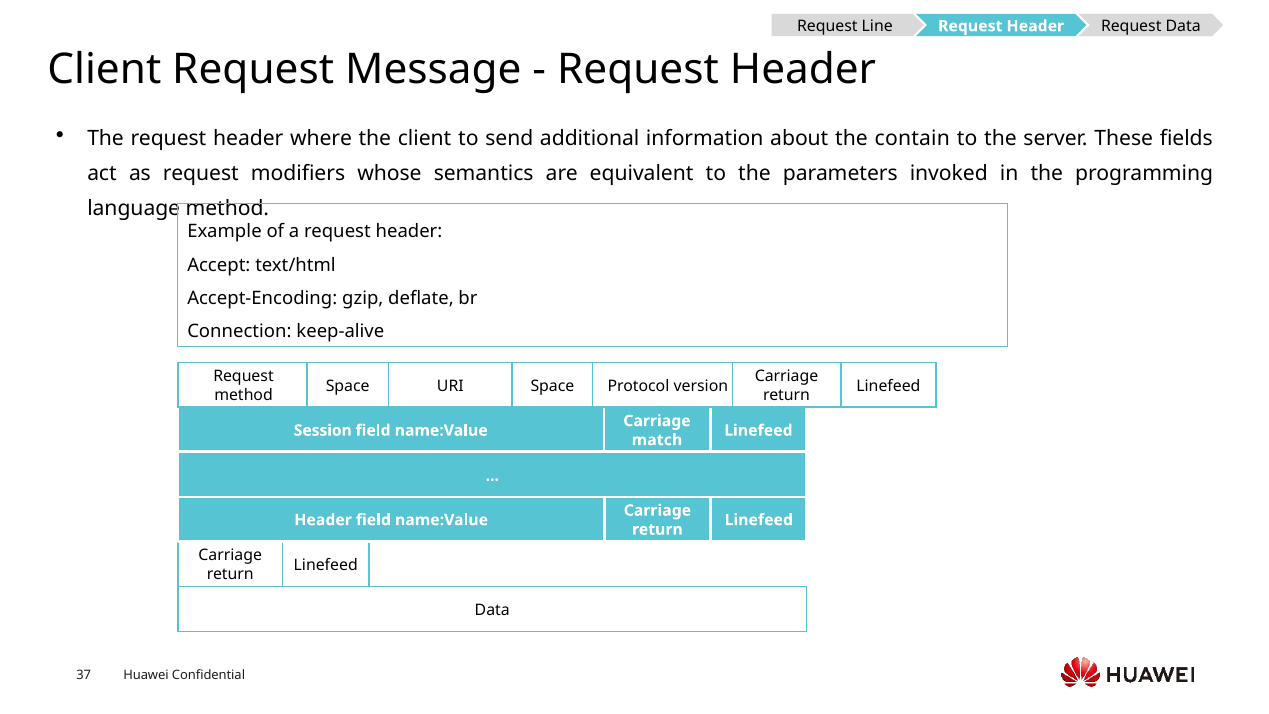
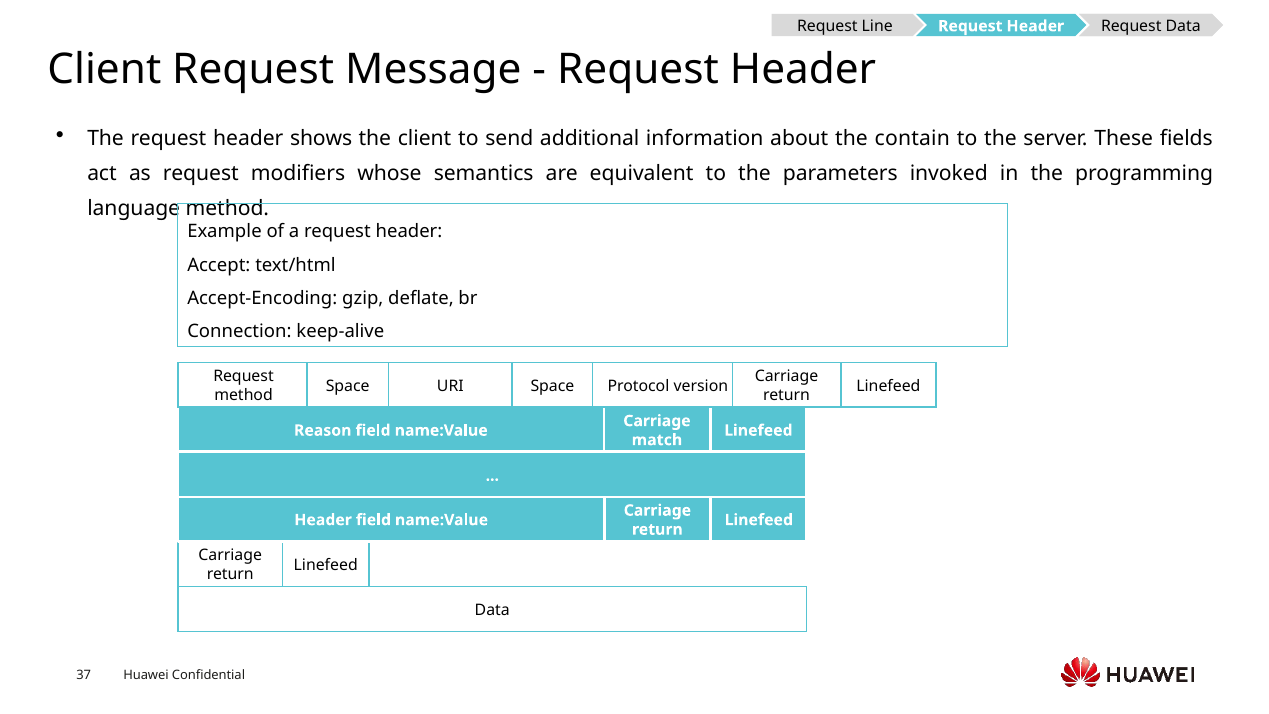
where: where -> shows (321, 138)
Session: Session -> Reason (323, 430)
